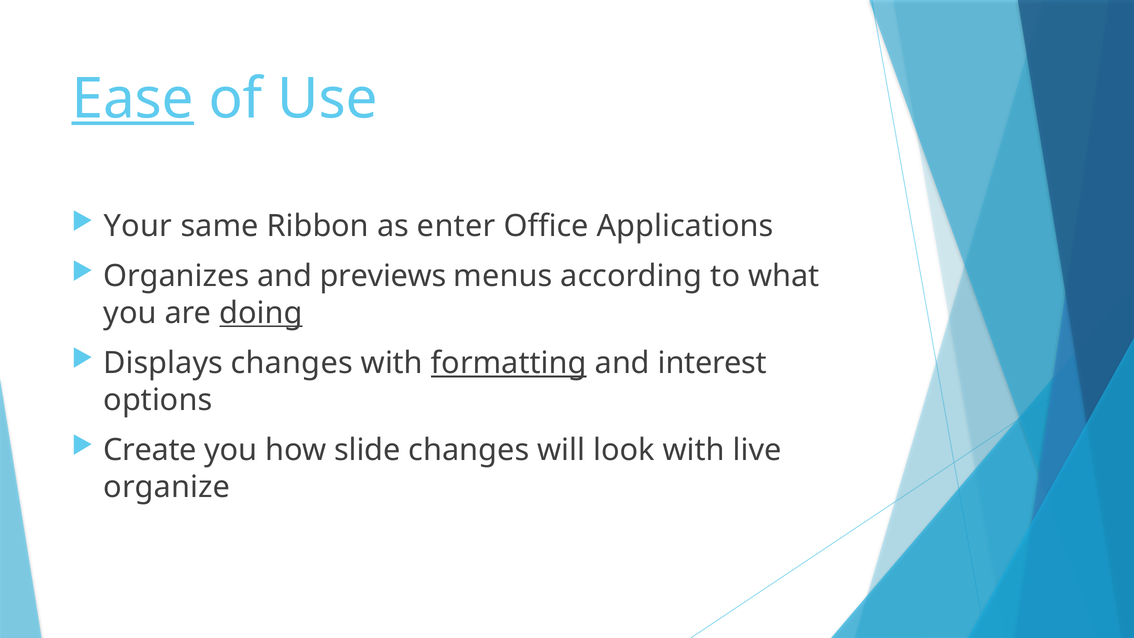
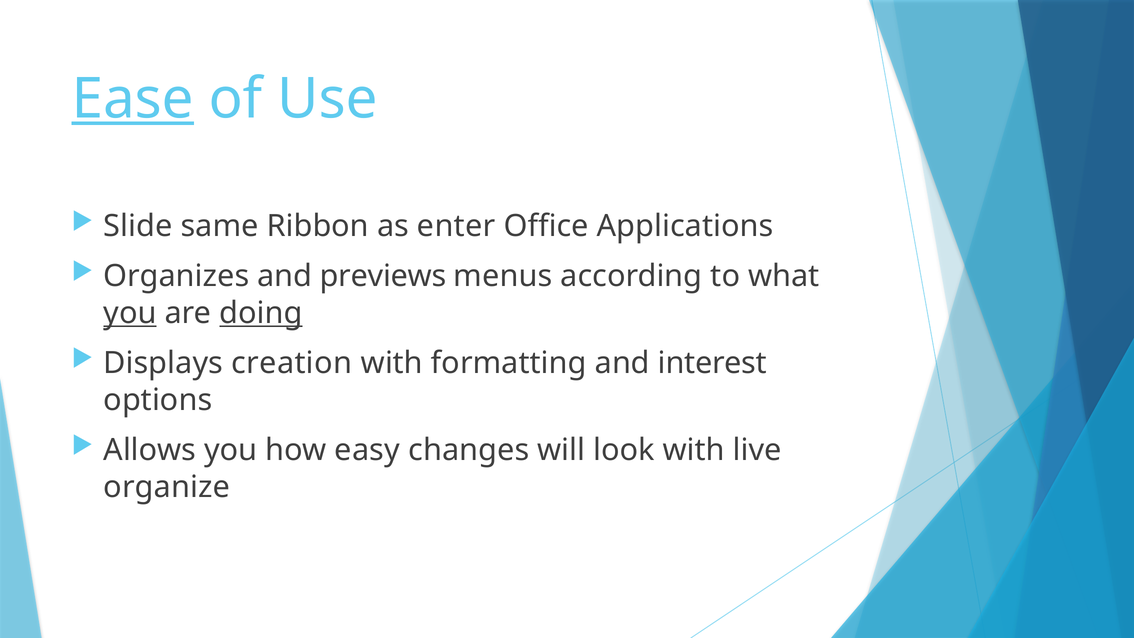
Your: Your -> Slide (138, 226)
you underline: none -> present (130, 313)
Displays changes: changes -> creation (292, 363)
formatting underline: present -> none (509, 363)
Create: Create -> Allows (150, 450)
slide: slide -> easy (367, 450)
